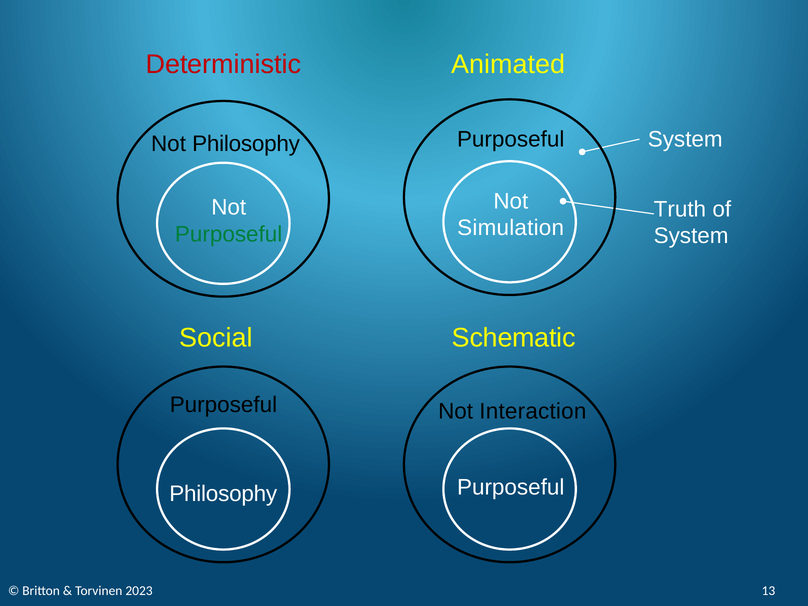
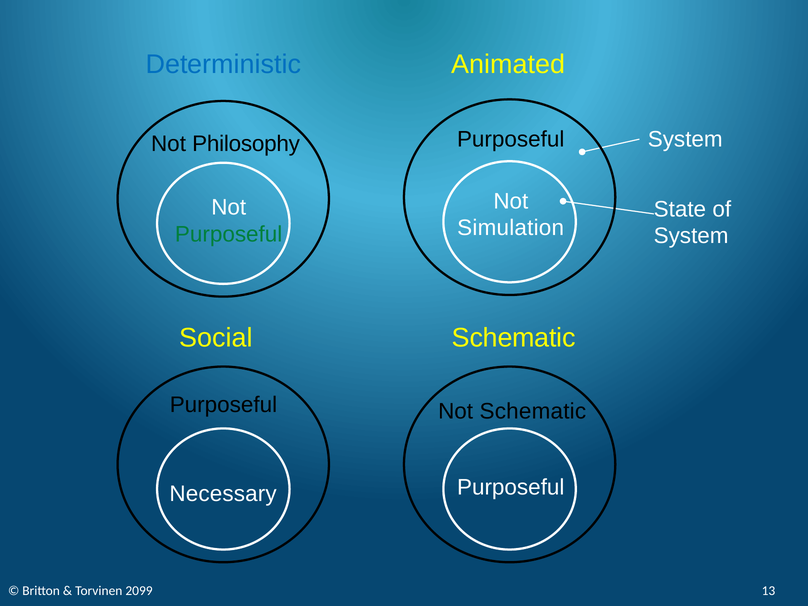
Deterministic colour: red -> blue (223, 64)
Truth: Truth -> State (680, 209)
Not Interaction: Interaction -> Schematic (533, 411)
Philosophy: Philosophy -> Necessary (223, 494)
2023: 2023 -> 2099 (139, 591)
